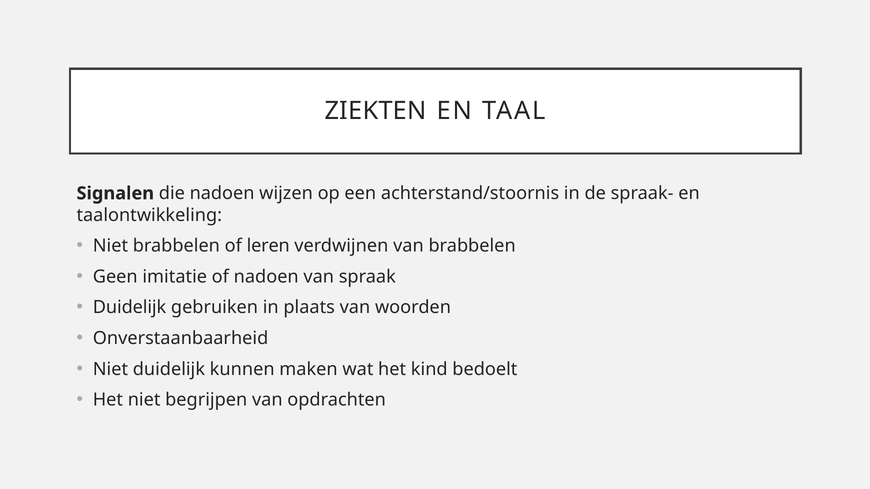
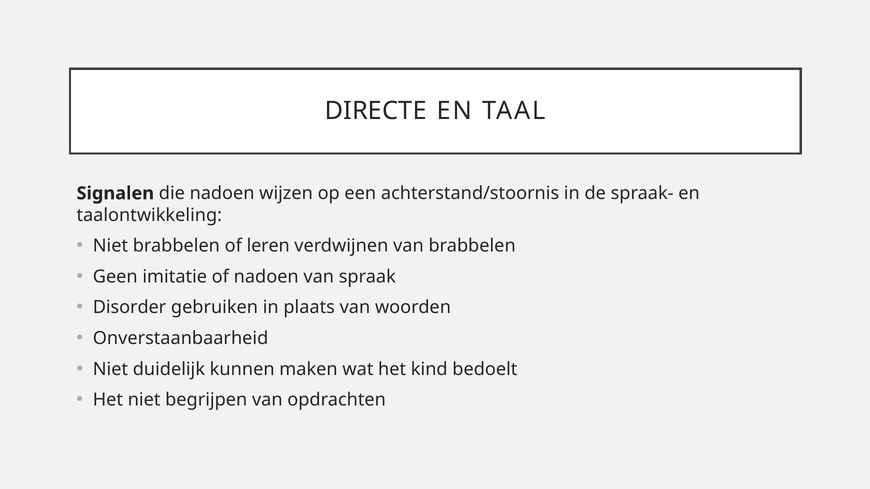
ZIEKTEN: ZIEKTEN -> DIRECTE (376, 111)
Duidelijk: Duidelijk -> Disorder (130, 308)
